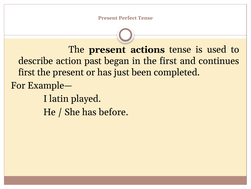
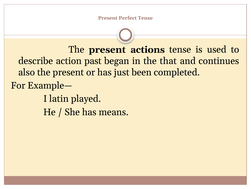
the first: first -> that (168, 61)
first: first -> also (27, 72)
before: before -> means (114, 112)
